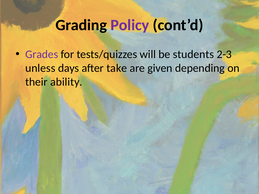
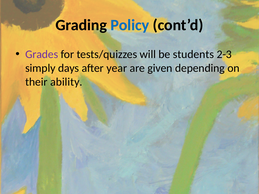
Policy colour: purple -> blue (130, 25)
unless: unless -> simply (40, 68)
take: take -> year (117, 68)
